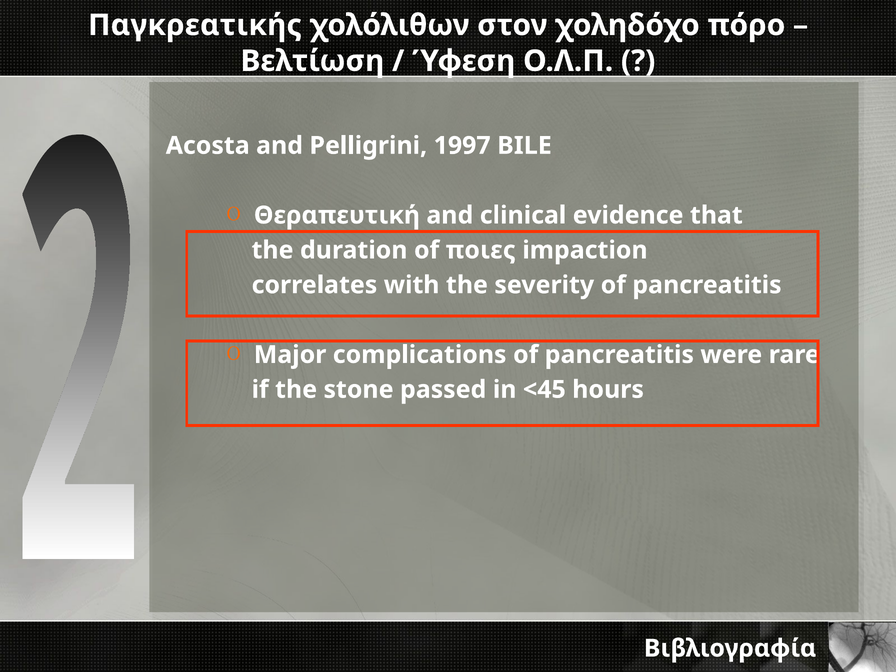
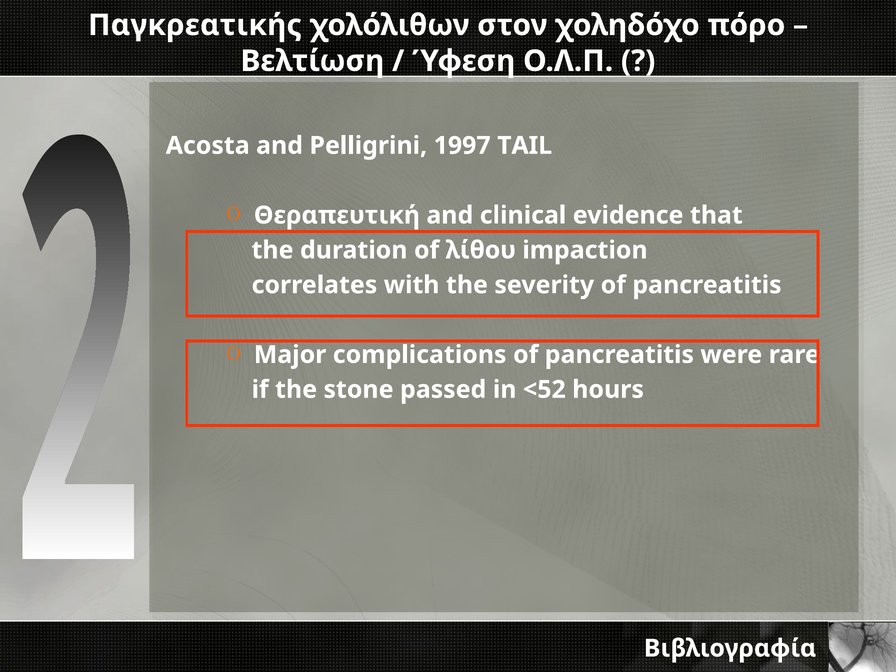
BILE: BILE -> TAIL (525, 146)
ποιες: ποιες -> λίθου (481, 250)
<45: <45 -> <52 (544, 390)
